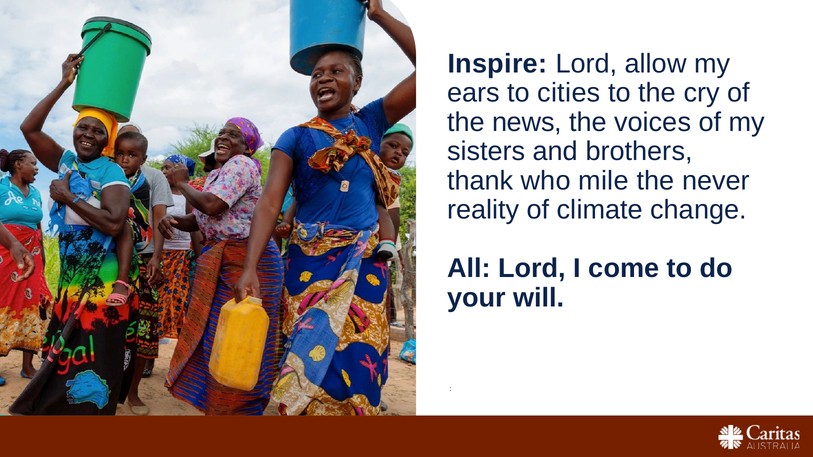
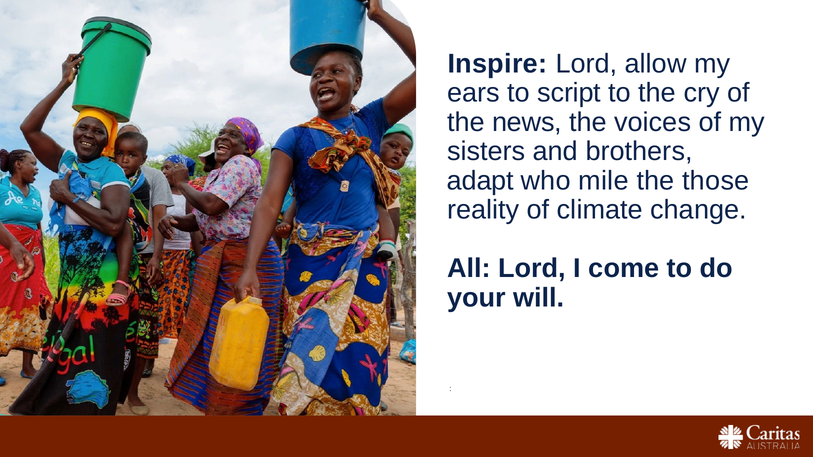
cities: cities -> script (569, 93)
thank: thank -> adapt (480, 181)
never: never -> those (716, 181)
